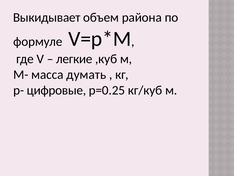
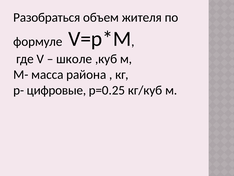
Выкидывает: Выкидывает -> Разобраться (47, 17)
района: района -> жителя (142, 17)
легкие: легкие -> школе (74, 59)
думать: думать -> района (86, 74)
